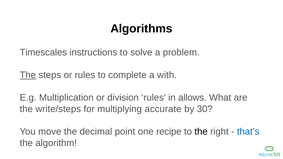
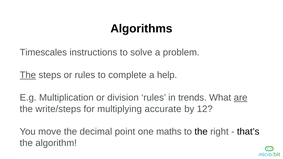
with: with -> help (167, 75)
allows: allows -> trends (192, 98)
are underline: none -> present (241, 98)
30: 30 -> 12 (205, 109)
recipe: recipe -> maths (169, 132)
that’s colour: blue -> black (248, 132)
